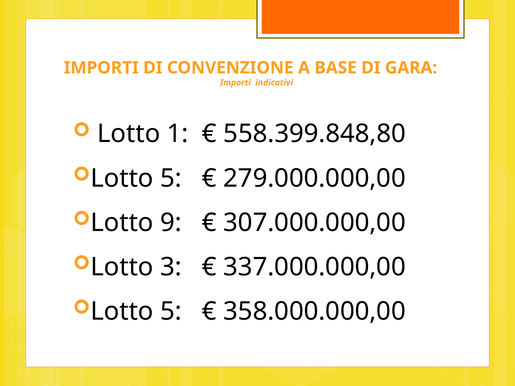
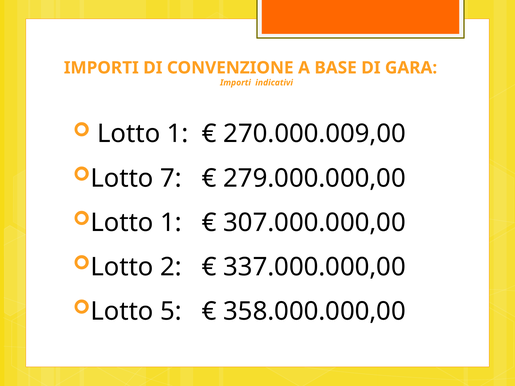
558.399.848,80: 558.399.848,80 -> 270.000.009,00 (315, 134)
5: 5 -> 7 (171, 178)
9: 9 -> 1 (171, 223)
3: 3 -> 2 (171, 267)
